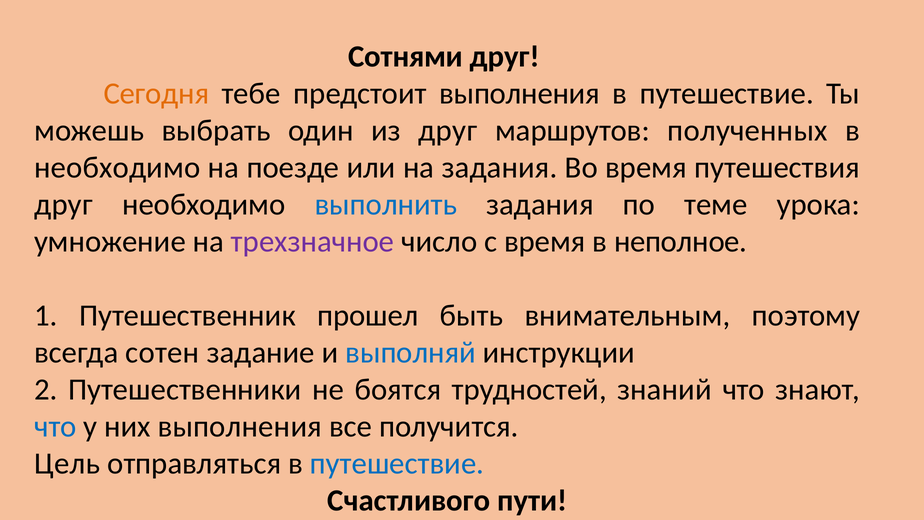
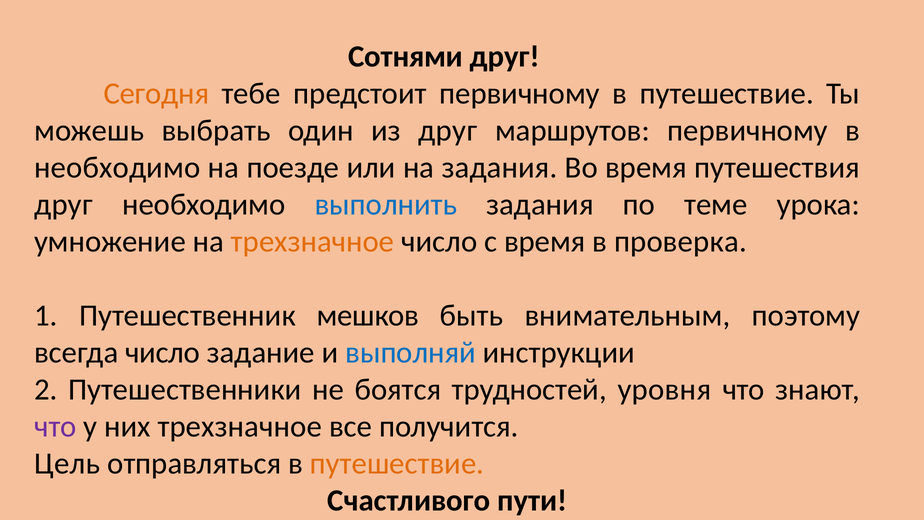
предстоит выполнения: выполнения -> первичному (520, 93)
маршрутов полученных: полученных -> первичному (748, 130)
трехзначное colour: purple -> orange (313, 241)
неполное: неполное -> проверка (680, 241)
прошел: прошел -> мешков (368, 315)
всегда сотен: сотен -> число (163, 352)
знаний: знаний -> уровня (664, 389)
что colour: blue -> purple (55, 426)
них выполнения: выполнения -> трехзначное (240, 426)
путешествие colour: blue -> orange (397, 463)
